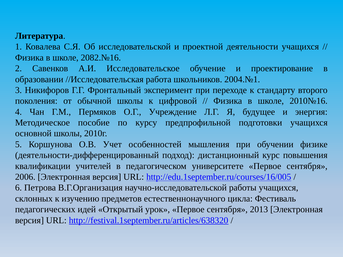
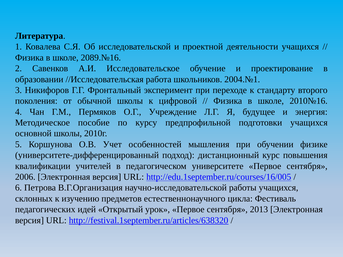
2082.№16: 2082.№16 -> 2089.№16 (101, 58)
деятельности-дифференцированный: деятельности-дифференцированный -> университете-дифференцированный (87, 155)
